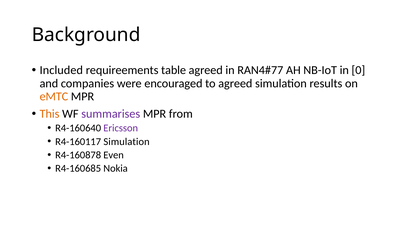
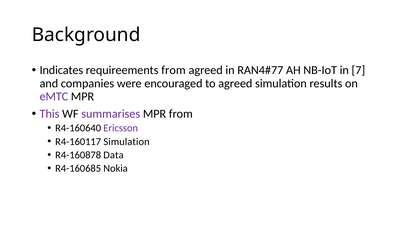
Included: Included -> Indicates (61, 70)
requireements table: table -> from (173, 70)
0: 0 -> 7 (358, 70)
eMTC colour: orange -> purple (54, 97)
This colour: orange -> purple (50, 114)
Even: Even -> Data (114, 155)
